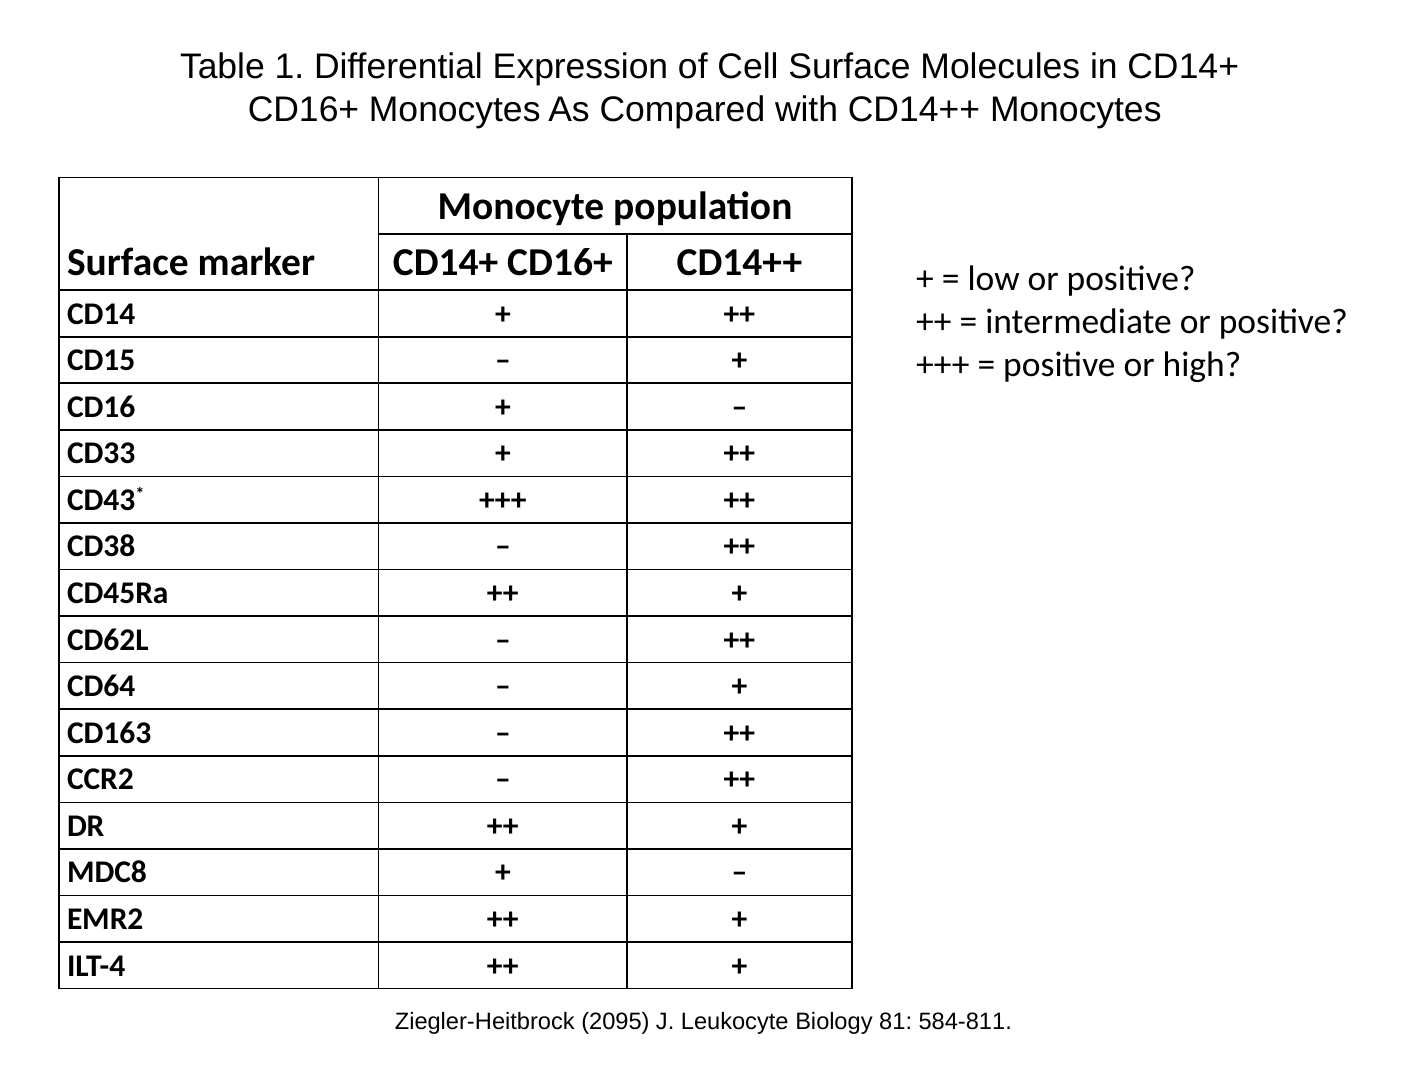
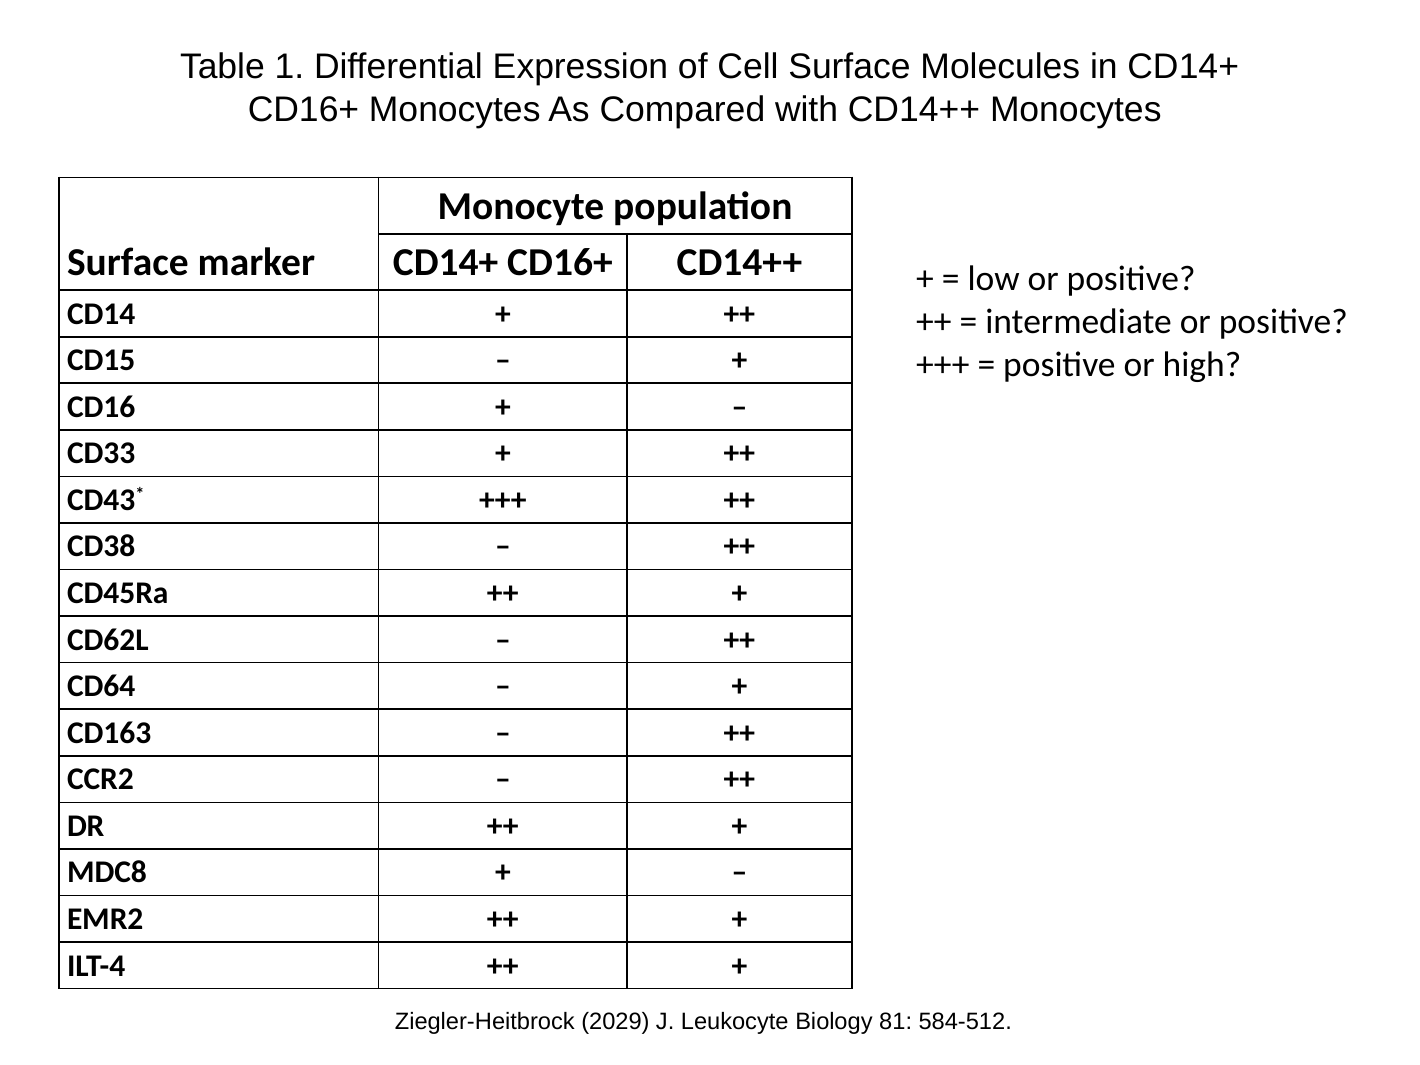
2095: 2095 -> 2029 (615, 1021)
584-811: 584-811 -> 584-512 (965, 1021)
